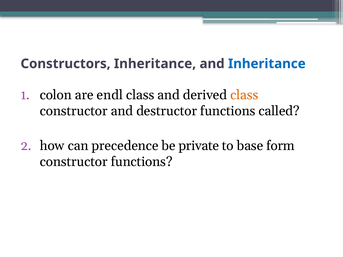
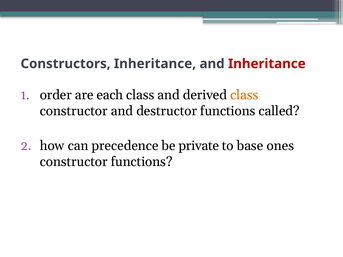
Inheritance colour: blue -> red (267, 64)
colon: colon -> order (56, 95)
endl: endl -> each (110, 95)
form: form -> ones (280, 146)
